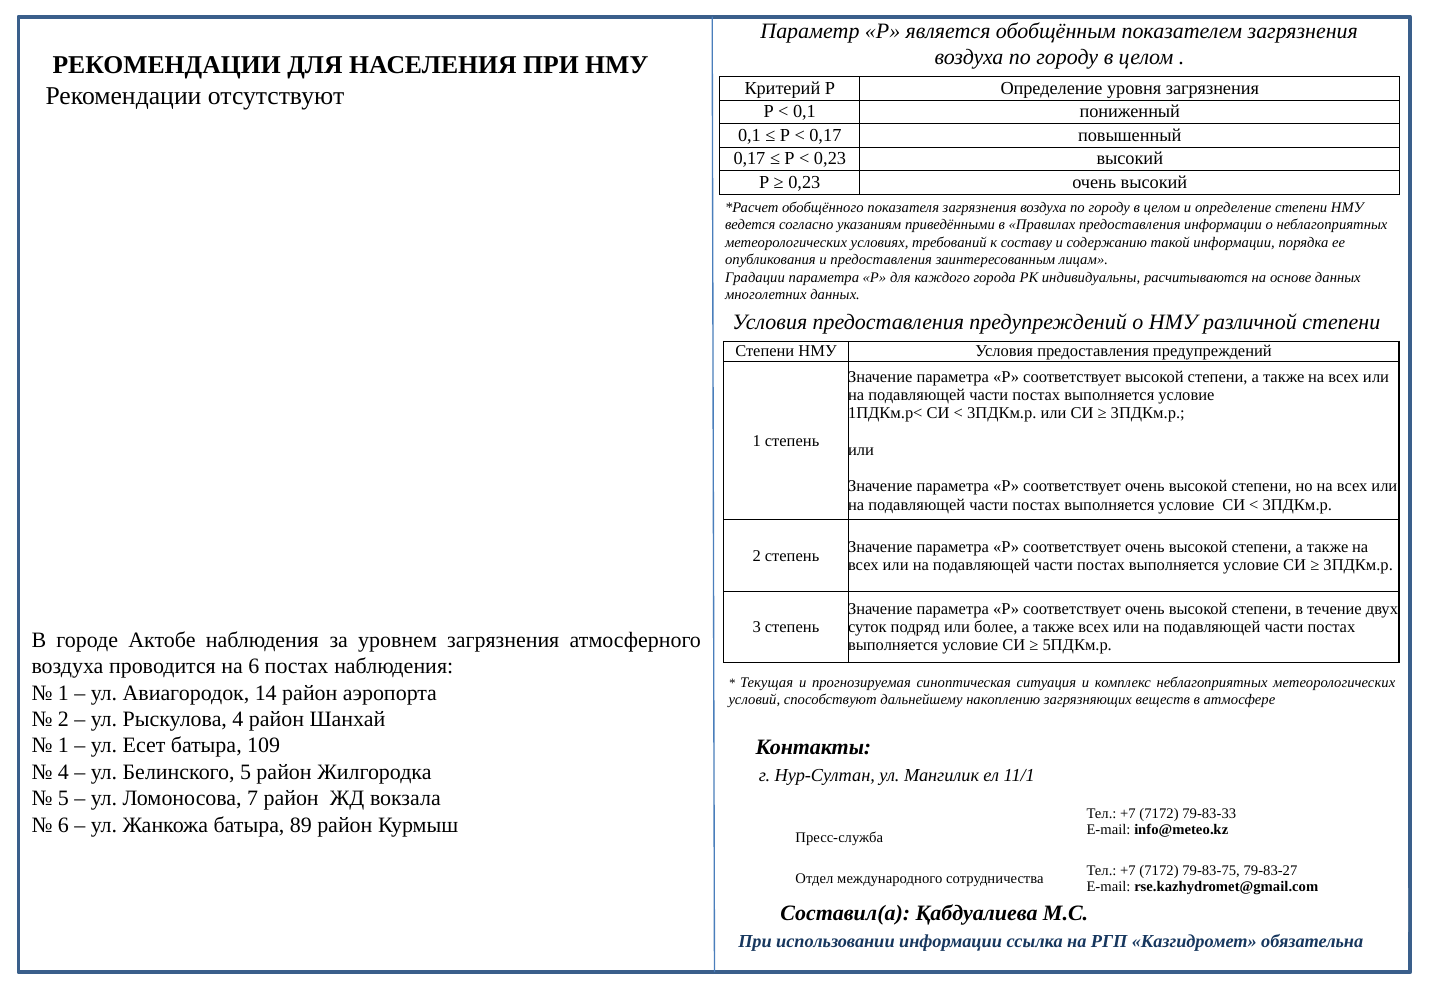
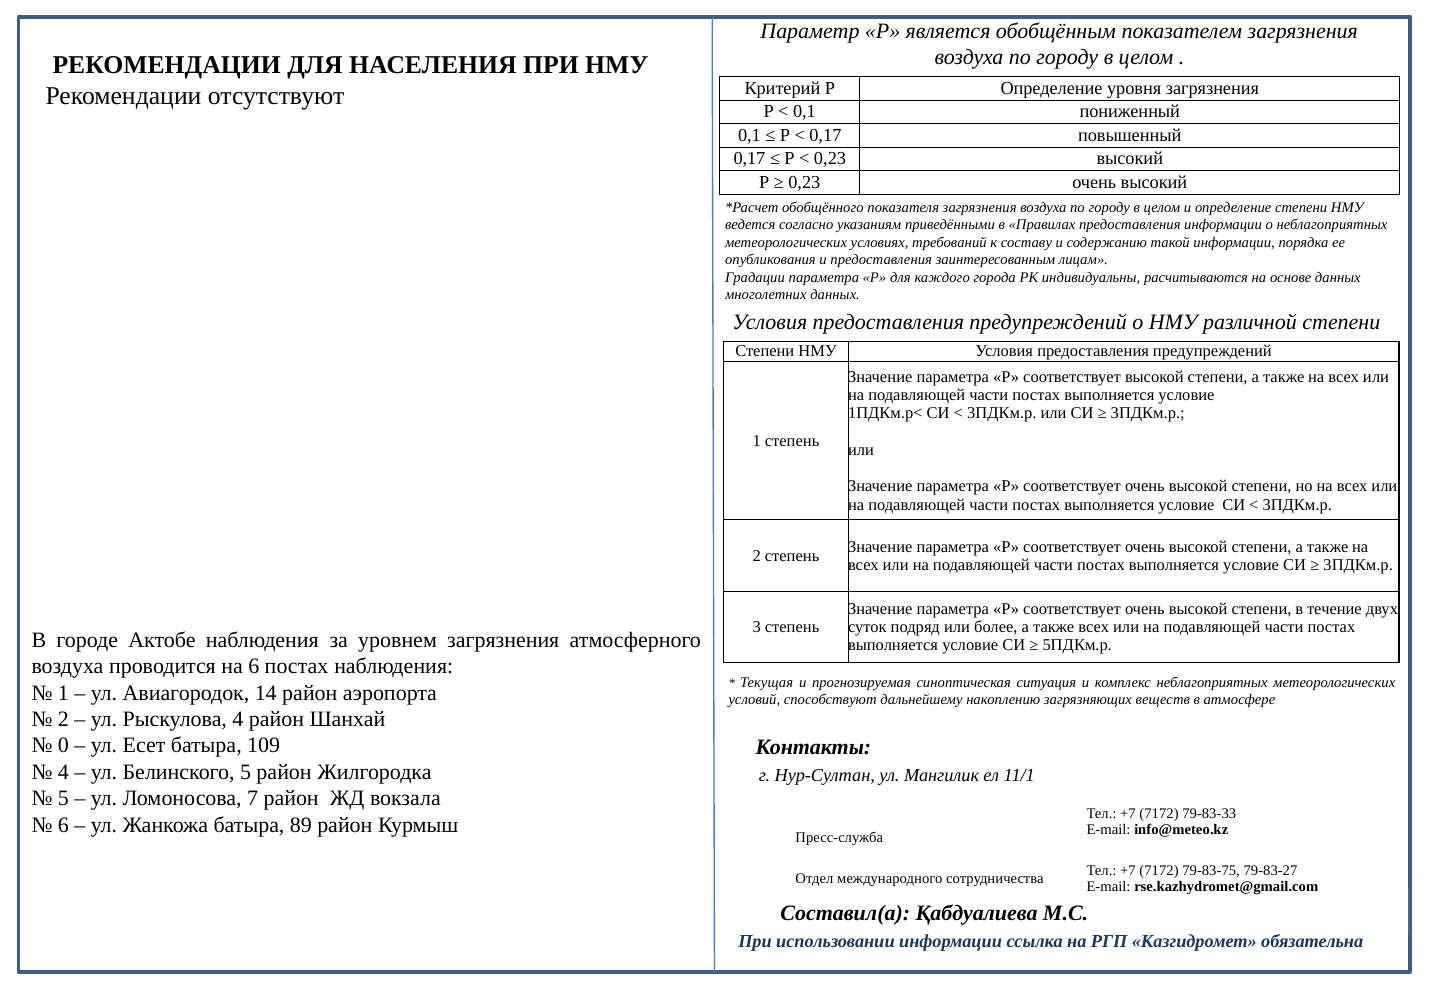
1: 1 -> 0 (63, 746)
